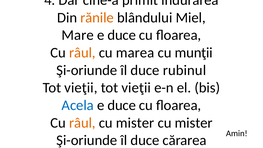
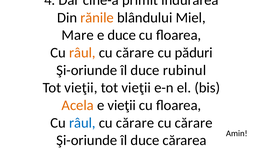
marea: marea -> cărare (135, 53)
munţii: munţii -> păduri (194, 53)
Acela colour: blue -> orange (78, 105)
duce: duce -> vieţii (122, 105)
râul colour: orange -> blue (82, 123)
mister: mister -> cărare (135, 123)
mister: mister -> cărare (194, 123)
